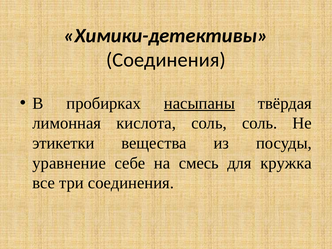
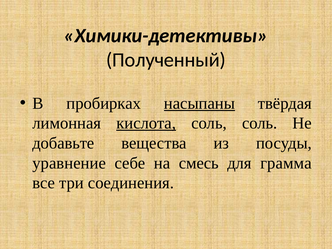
Соединения: Соединения -> Полученный (166, 60)
кислота underline: none -> present (146, 123)
этикетки: этикетки -> добавьте (63, 143)
кружка: кружка -> грамма (286, 163)
